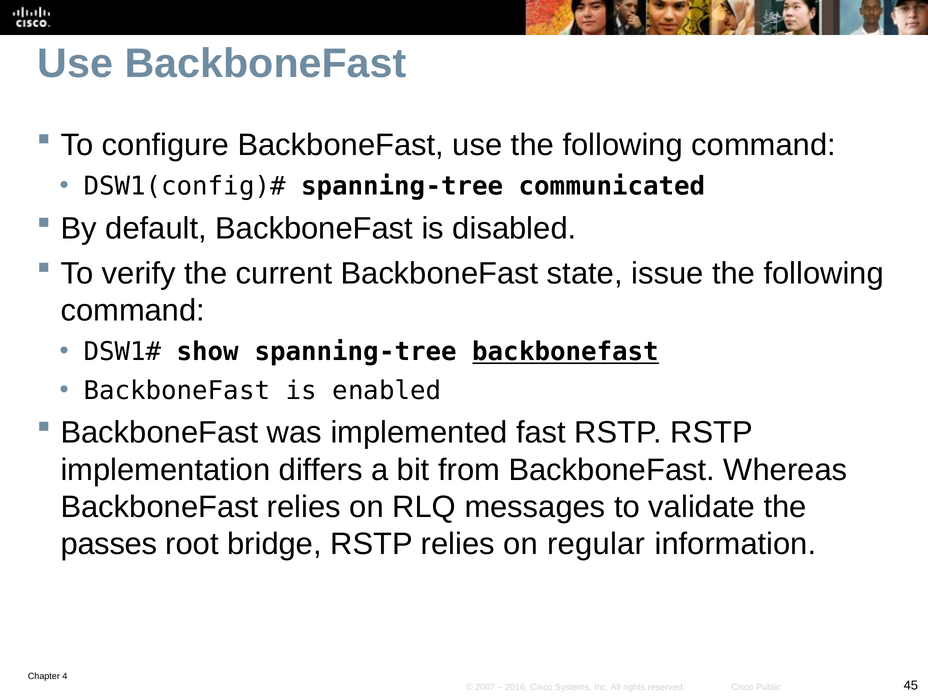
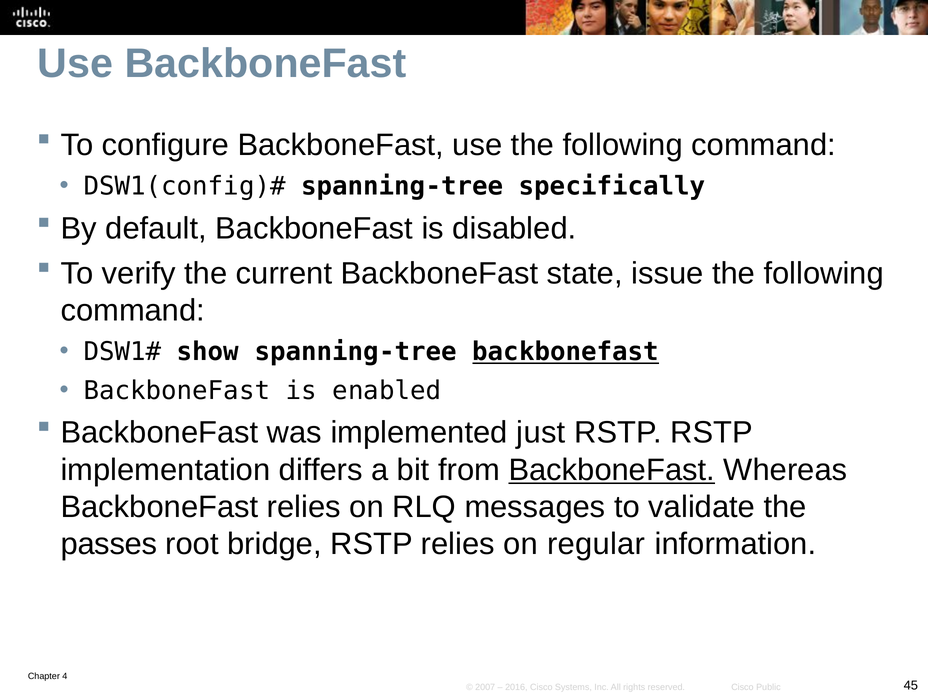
communicated: communicated -> specifically (612, 186)
fast: fast -> just (541, 433)
BackboneFast underline: none -> present (612, 470)
